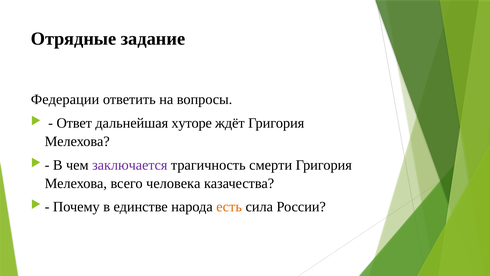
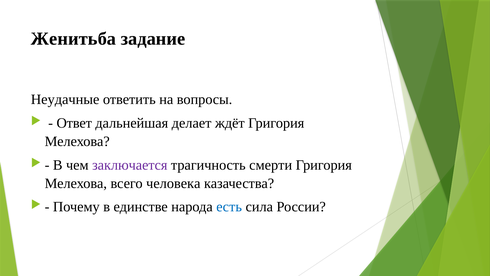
Отрядные: Отрядные -> Женитьба (74, 39)
Федерации: Федерации -> Неудачные (65, 99)
хуторе: хуторе -> делает (192, 123)
есть colour: orange -> blue (229, 207)
